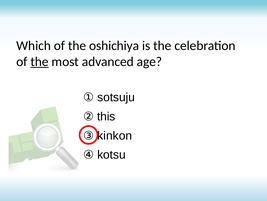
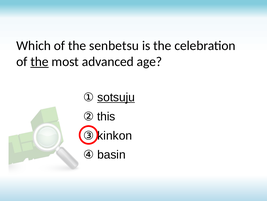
oshichiya: oshichiya -> senbetsu (114, 45)
sotsuju underline: none -> present (116, 97)
kotsu: kotsu -> basin (111, 154)
